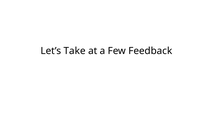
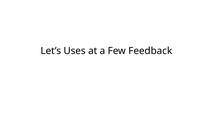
Take: Take -> Uses (75, 51)
